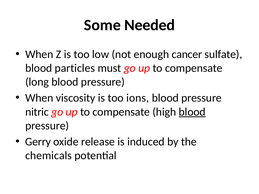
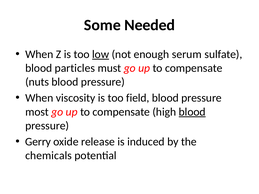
low underline: none -> present (101, 54)
cancer: cancer -> serum (187, 54)
long: long -> nuts (37, 82)
ions: ions -> field (138, 98)
nitric: nitric -> most (37, 112)
